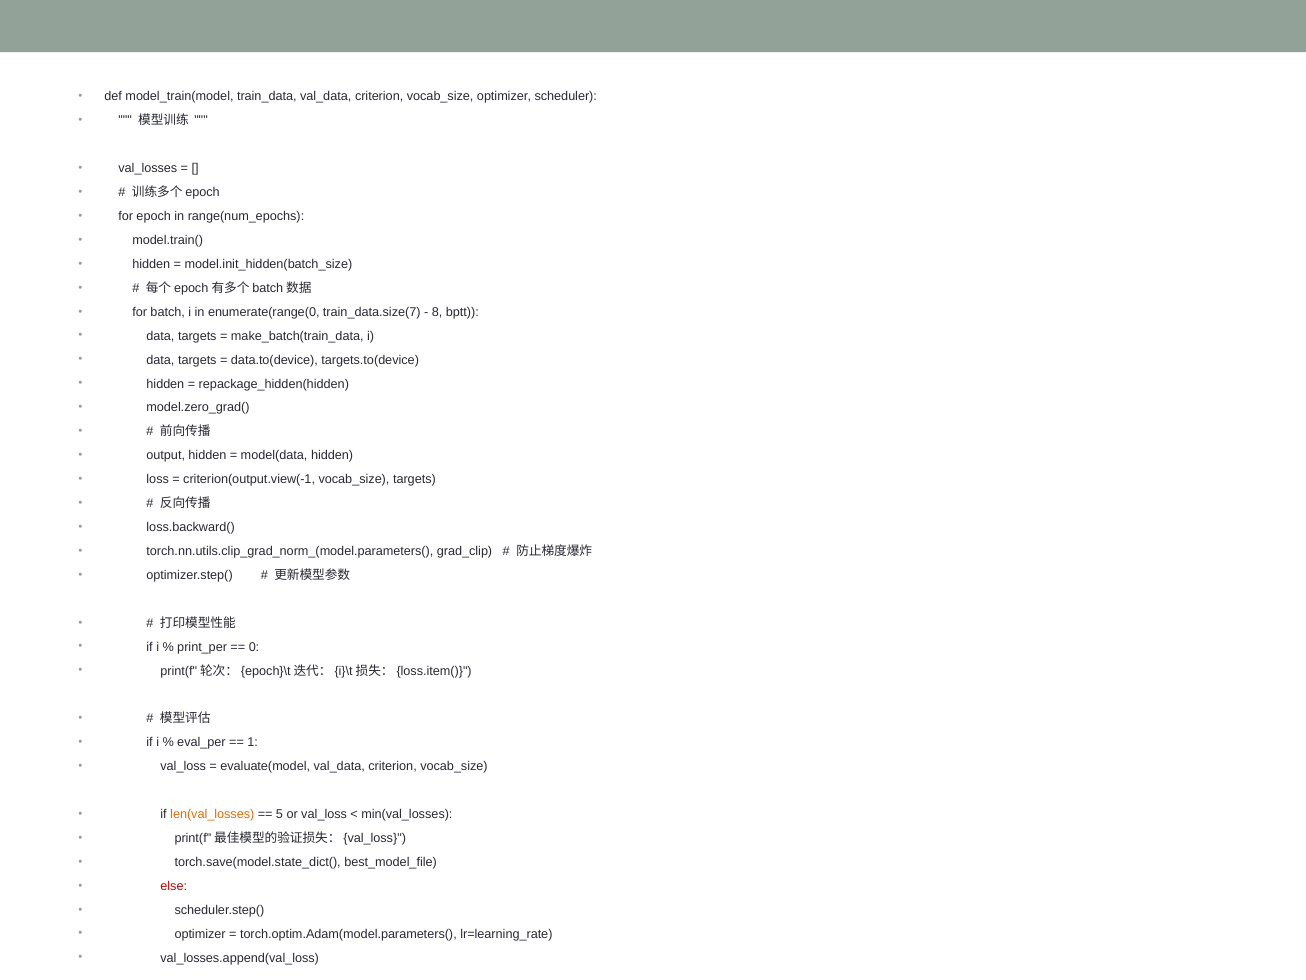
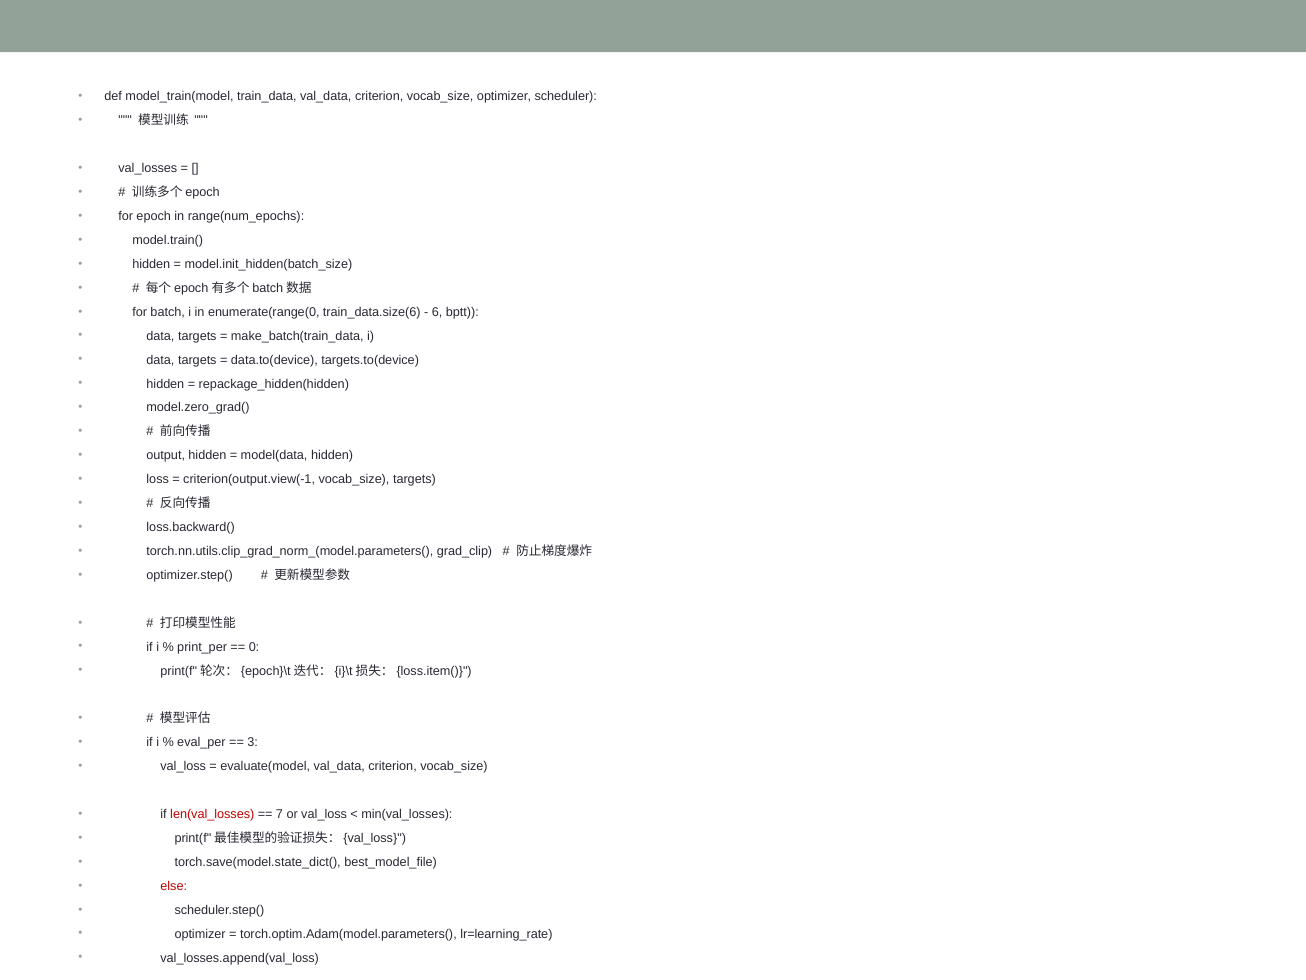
train_data.size(7: train_data.size(7 -> train_data.size(6 (372, 312)
8: 8 -> 6 (437, 312)
1: 1 -> 3 (253, 742)
len(val_losses colour: orange -> red (212, 814)
5: 5 -> 7 (280, 814)
